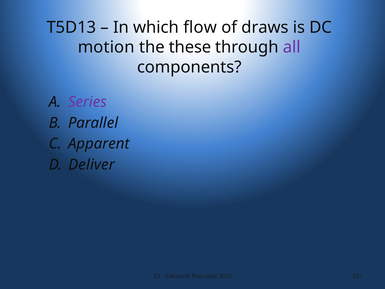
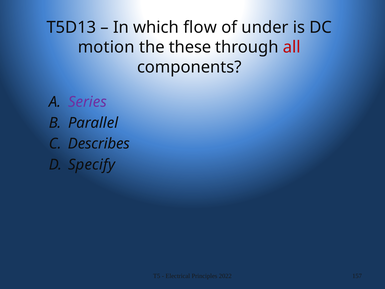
draws: draws -> under (265, 27)
all colour: purple -> red (292, 47)
Apparent: Apparent -> Describes (99, 144)
Deliver: Deliver -> Specify (92, 165)
